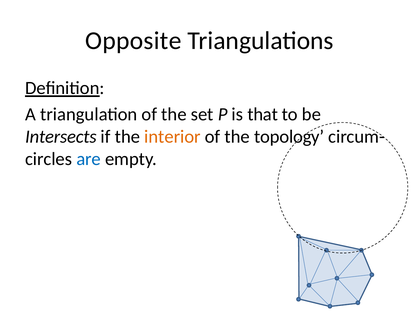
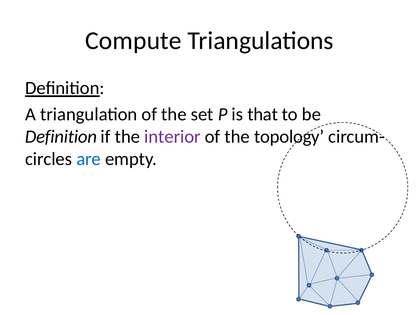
Opposite: Opposite -> Compute (133, 41)
Intersects: Intersects -> Definition (61, 136)
interior colour: orange -> purple (172, 136)
